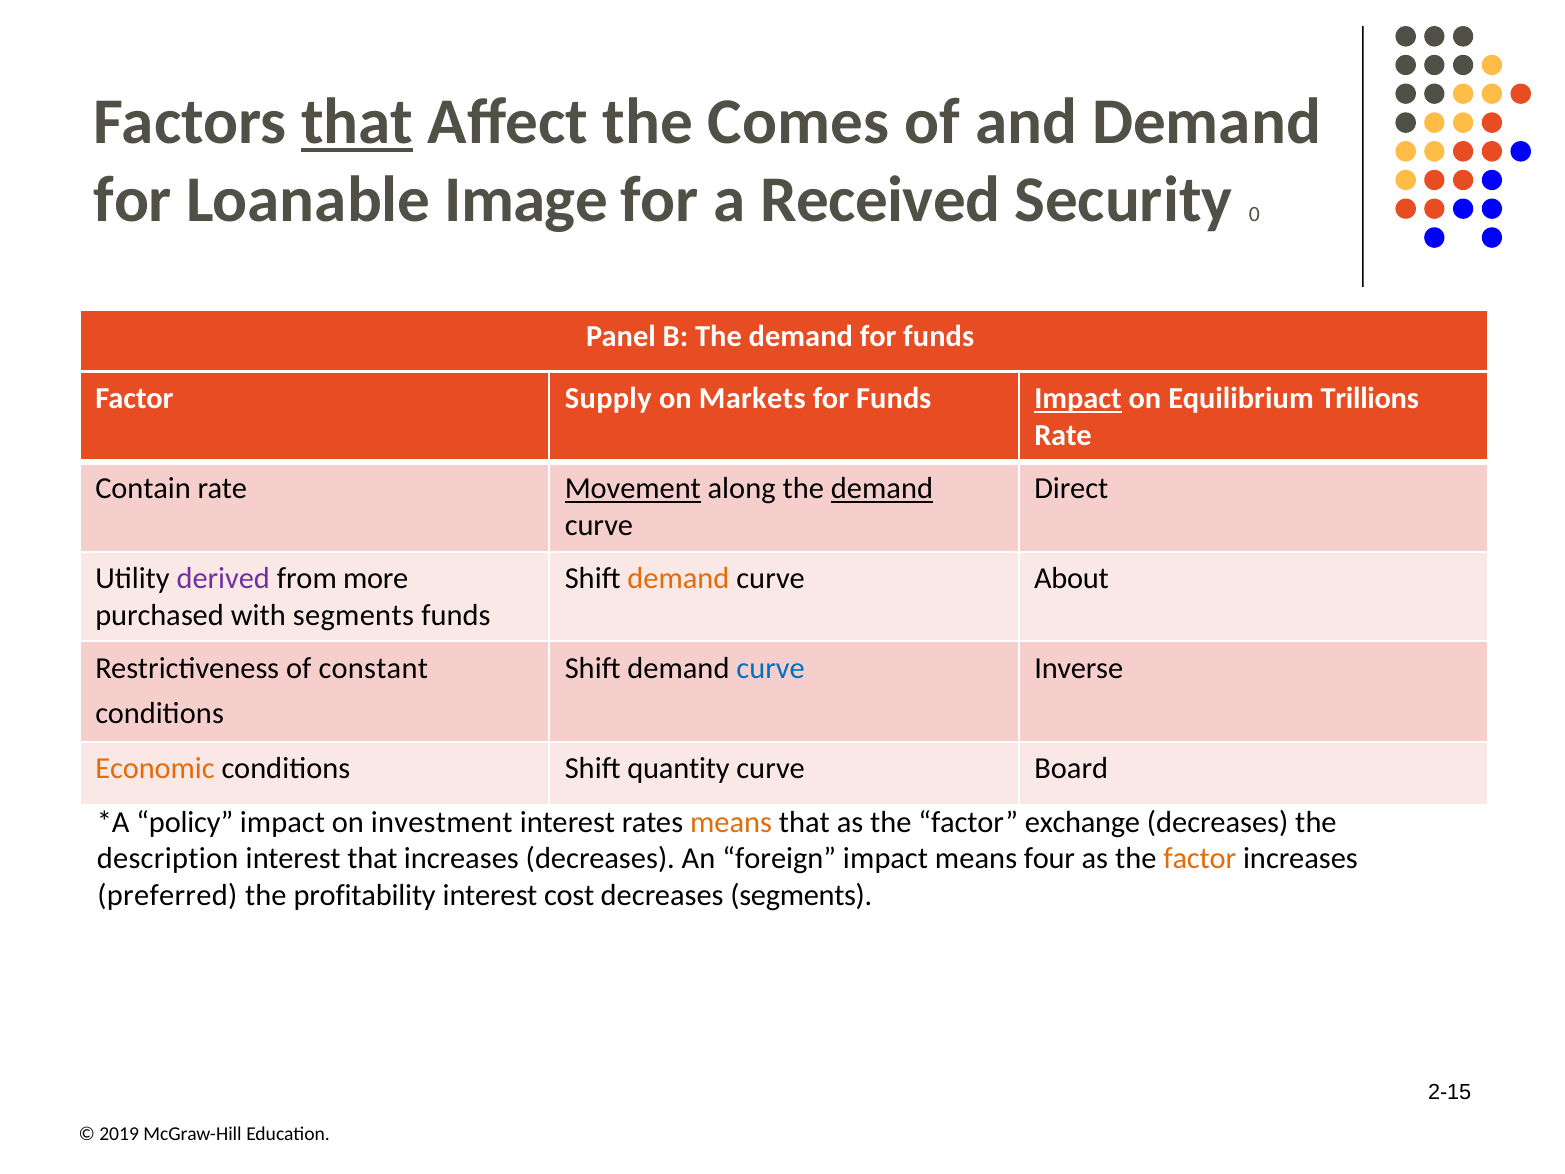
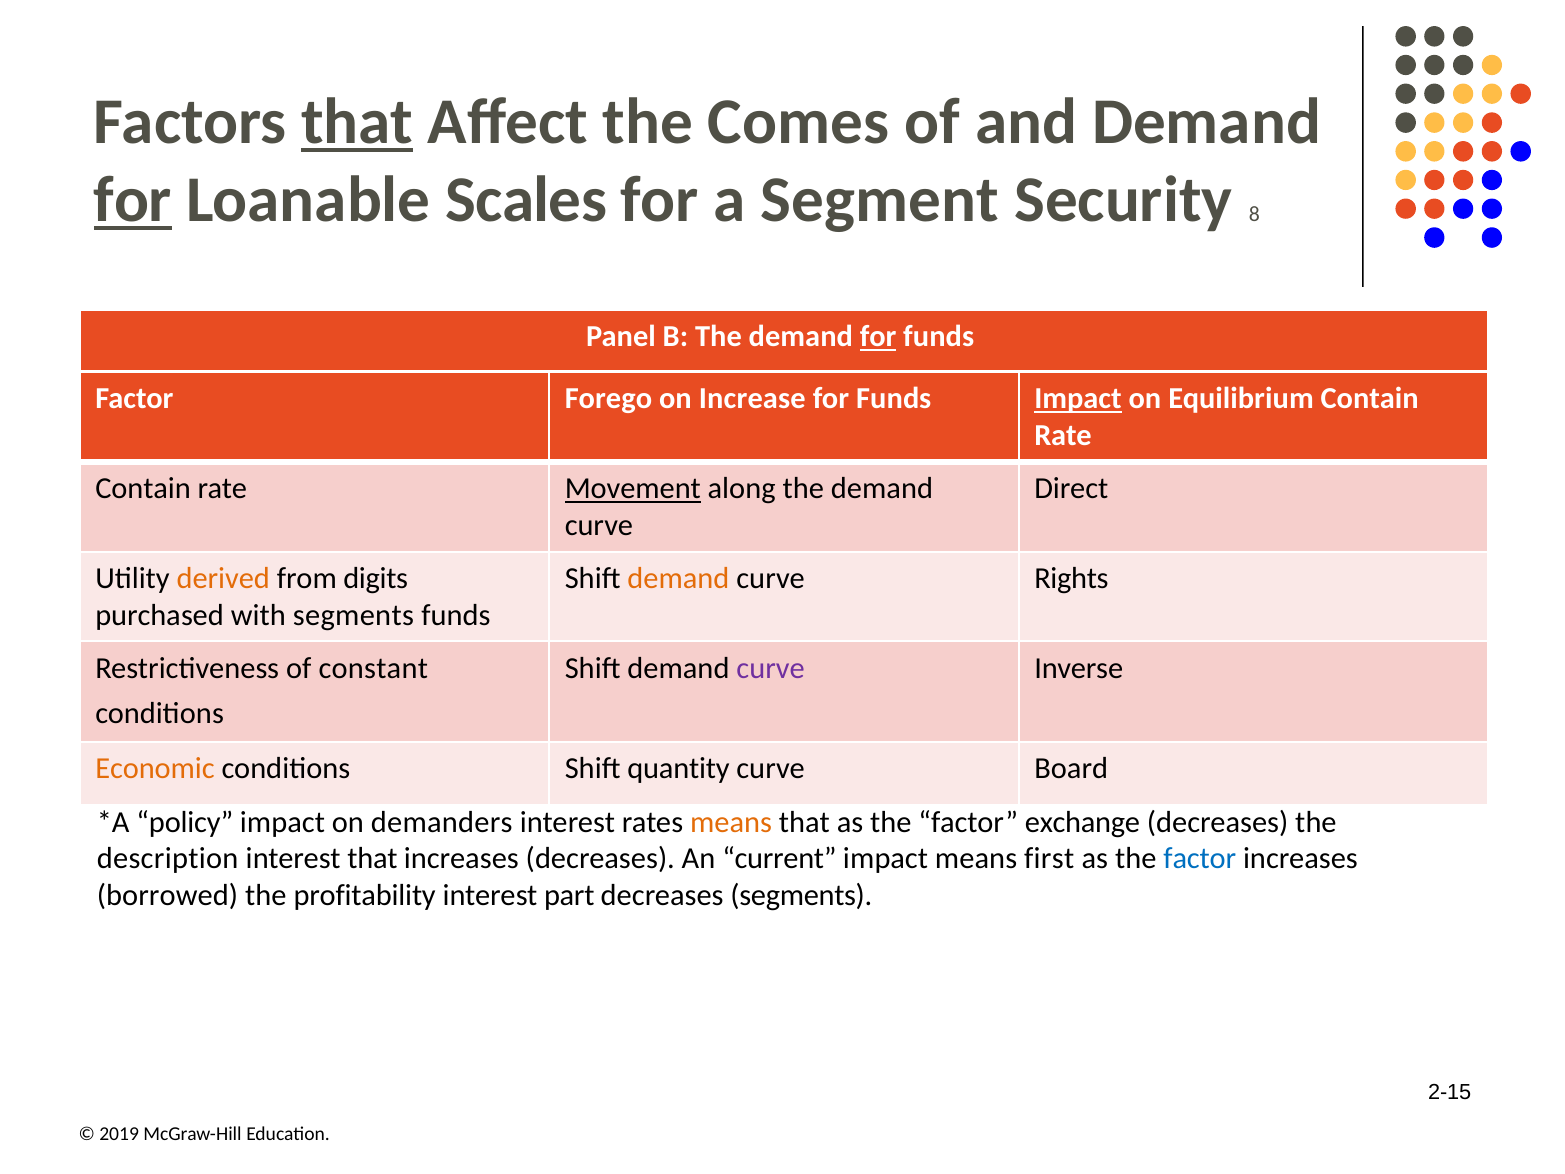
for underline: none -> present (133, 200)
Image: Image -> Scales (526, 200)
Received: Received -> Segment (880, 200)
0: 0 -> 8 (1254, 215)
for underline: none -> present (878, 337)
Supply: Supply -> Forego (608, 399)
Markets: Markets -> Increase (752, 399)
Equilibrium Trillions: Trillions -> Contain (1370, 399)
demand underline: present -> none (882, 488)
derived colour: purple -> orange (223, 578)
more: more -> digits (376, 578)
About: About -> Rights (1071, 578)
curve colour: blue -> purple (771, 668)
investment: investment -> demanders (442, 822)
foreign: foreign -> current (779, 859)
four: four -> first (1049, 859)
factor colour: orange -> blue (1200, 859)
preferred: preferred -> borrowed (167, 895)
cost: cost -> part (569, 895)
